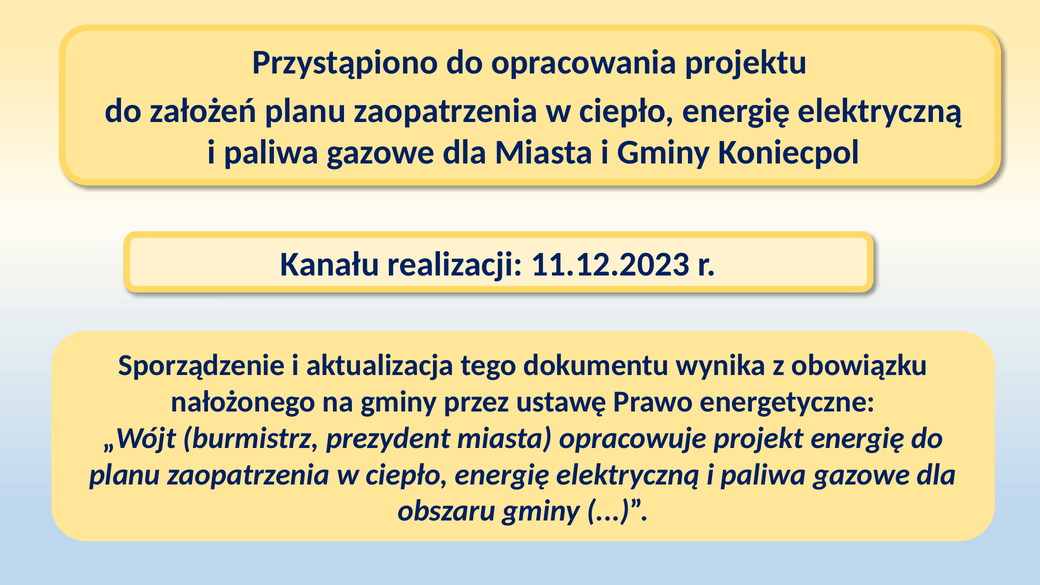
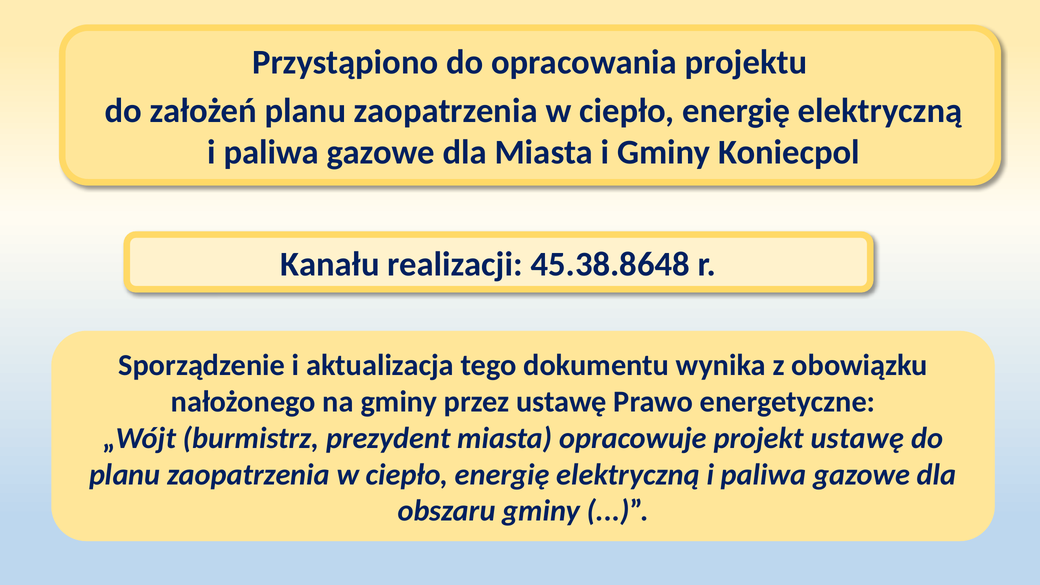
11.12.2023: 11.12.2023 -> 45.38.8648 (610, 264)
projekt energię: energię -> ustawę (857, 438)
